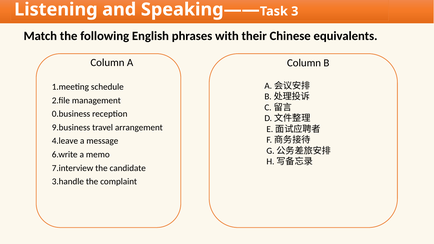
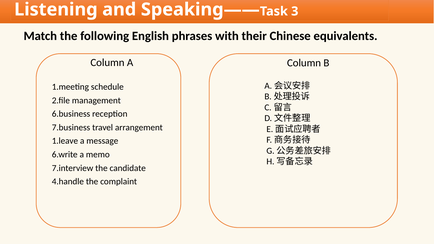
0.business: 0.business -> 6.business (71, 114)
9.business: 9.business -> 7.business (71, 128)
4.leave: 4.leave -> 1.leave (65, 141)
3.handle: 3.handle -> 4.handle (68, 182)
